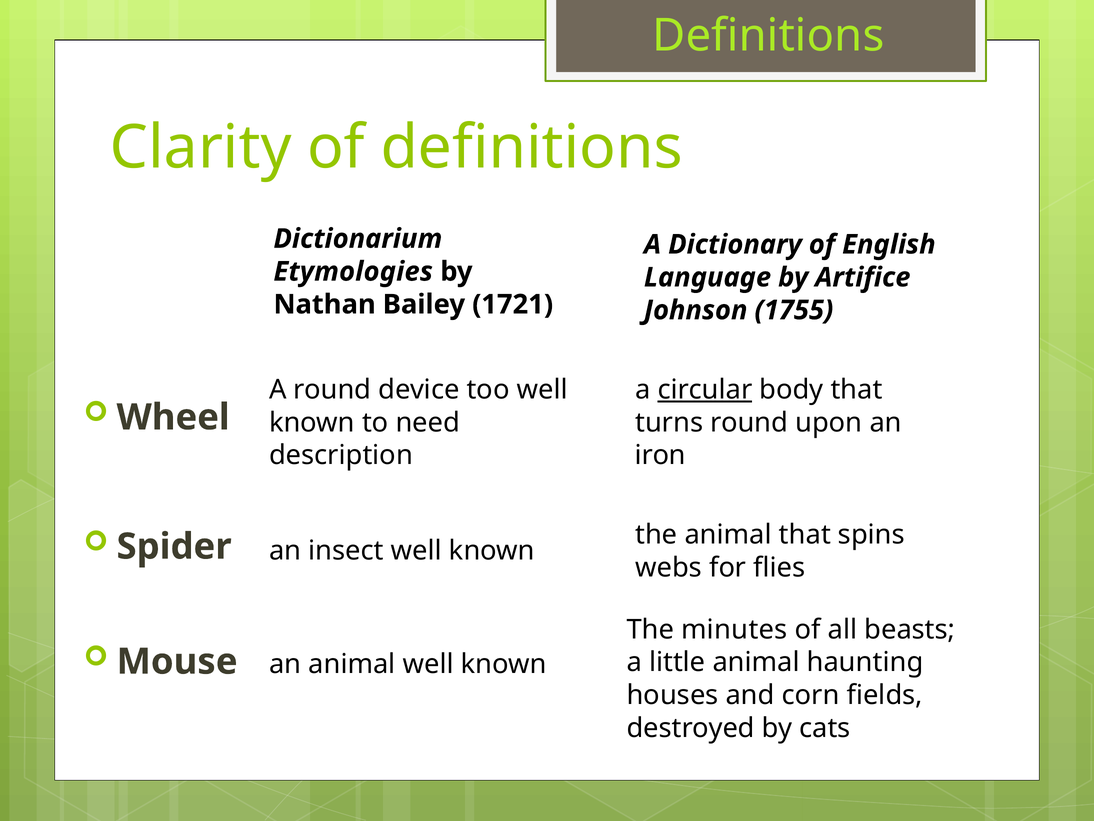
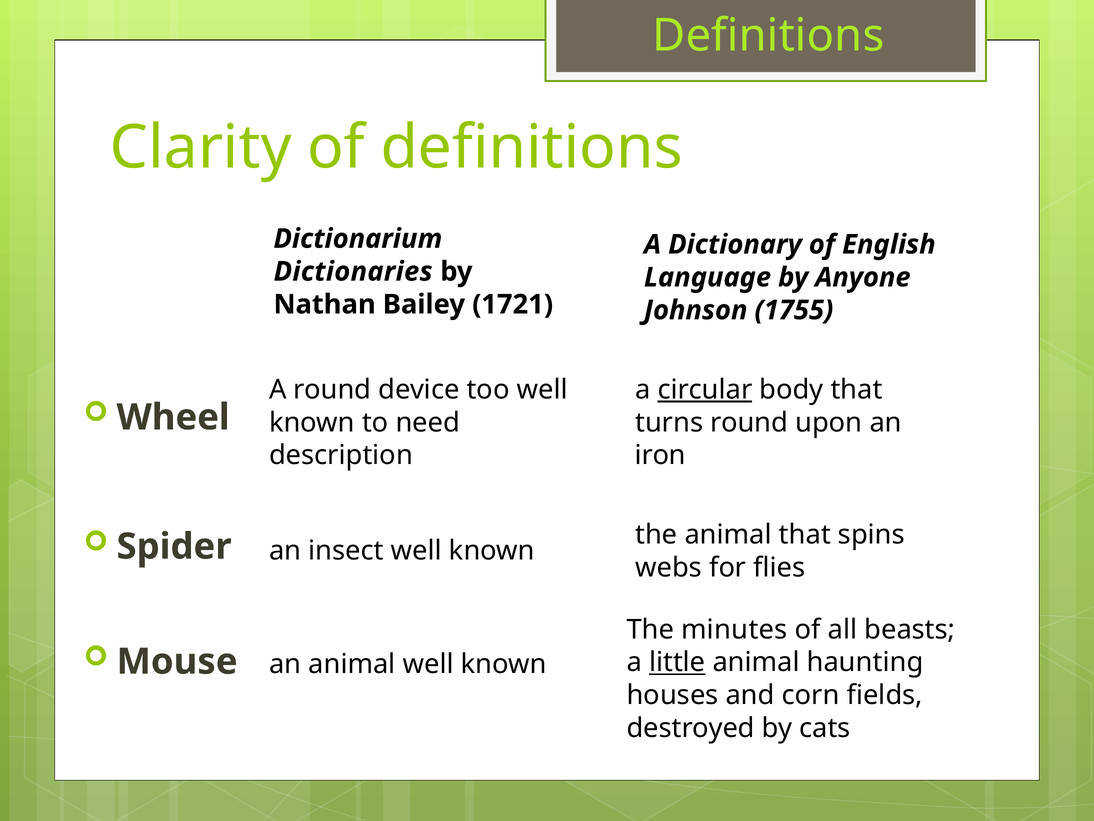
Etymologies: Etymologies -> Dictionaries (353, 271)
Artifice: Artifice -> Anyone (863, 277)
little underline: none -> present (677, 662)
